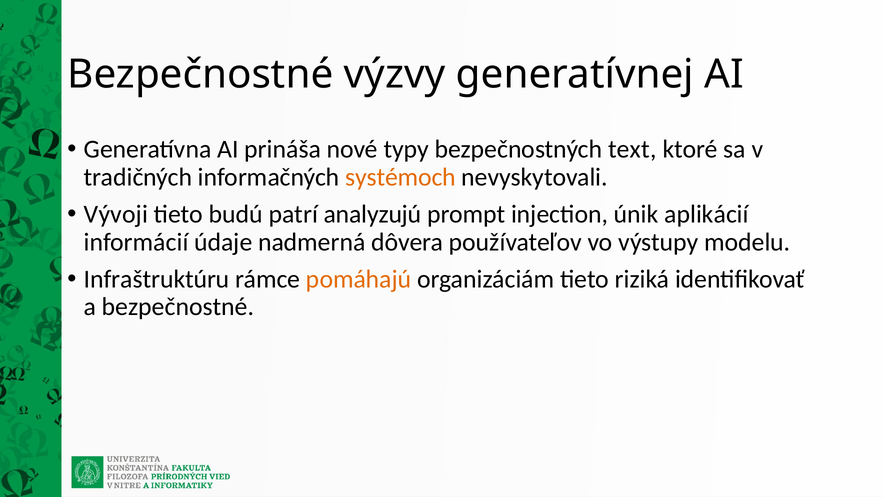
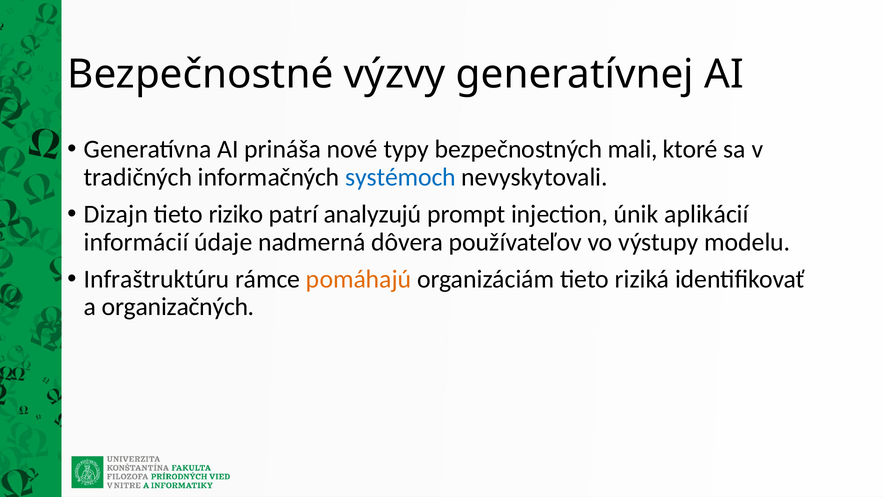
text: text -> mali (633, 149)
systémoch colour: orange -> blue (401, 177)
Vývoji: Vývoji -> Dizajn (116, 214)
budú: budú -> riziko (236, 214)
a bezpečnostné: bezpečnostné -> organizačných (178, 307)
